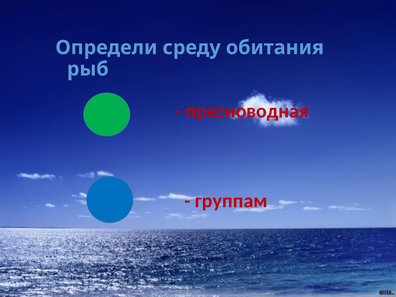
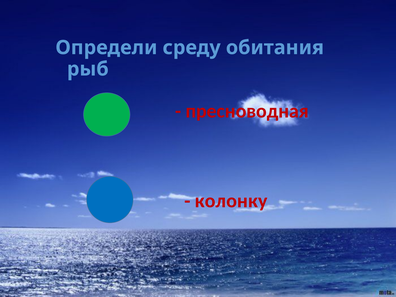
группам: группам -> колонку (231, 201)
